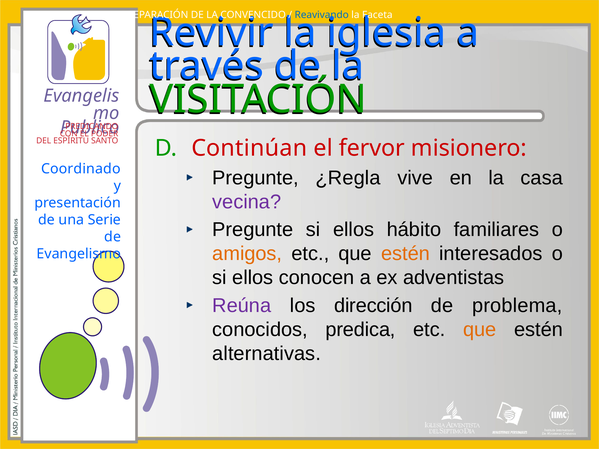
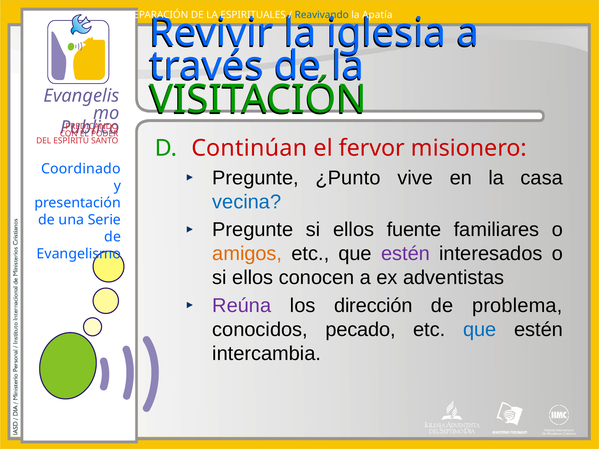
CONVENCIDO: CONVENCIDO -> ESPIRITUALES (253, 15)
Faceta: Faceta -> Apatía (377, 15)
¿Regla: ¿Regla -> ¿Punto (348, 178)
vecina colour: purple -> blue (247, 202)
hábito: hábito -> fuente (414, 230)
estén colour: orange -> purple (405, 254)
predica: predica -> pecado (361, 330)
que colour: orange -> blue (480, 330)
alternativas: alternativas -> intercambia (267, 354)
